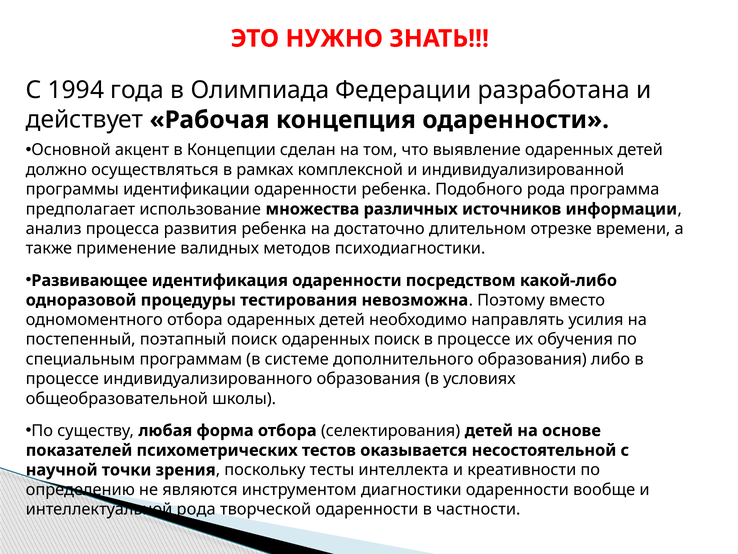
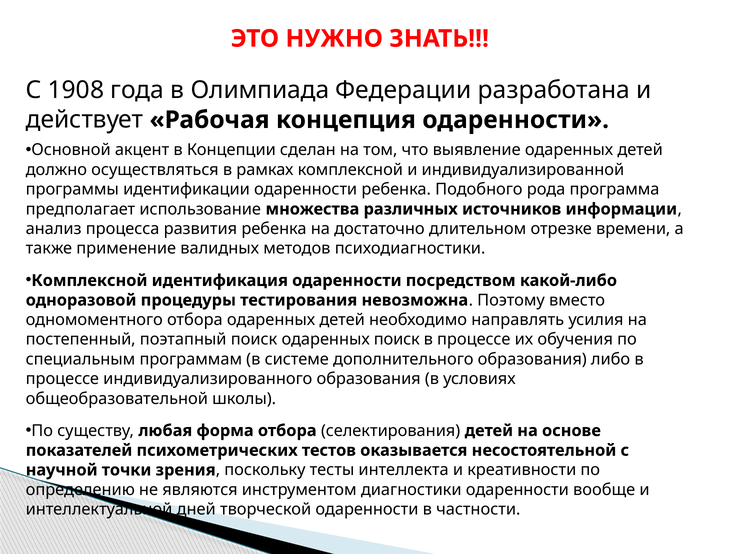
1994: 1994 -> 1908 (76, 90)
Развивающее: Развивающее -> Комплексной (89, 280)
интеллектуальной рода: рода -> дней (196, 509)
